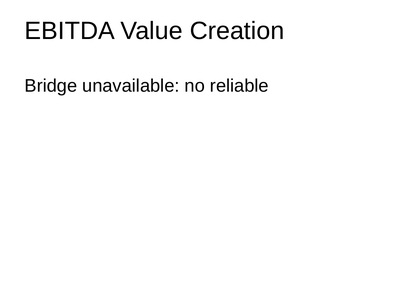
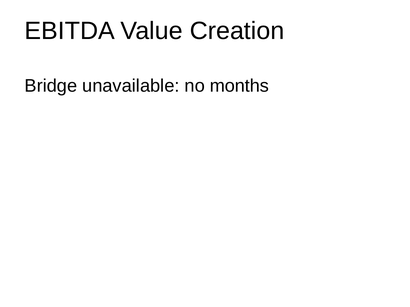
reliable: reliable -> months (239, 86)
